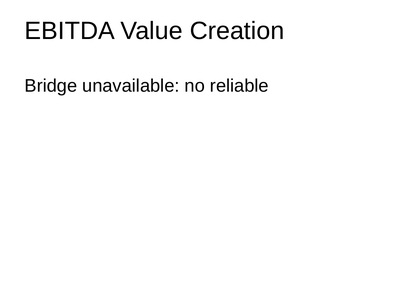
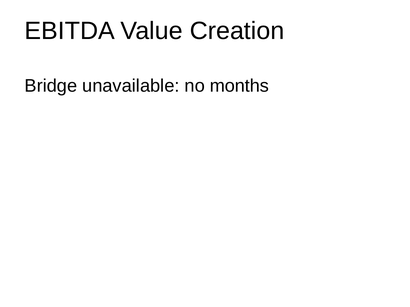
reliable: reliable -> months (239, 86)
